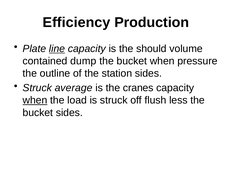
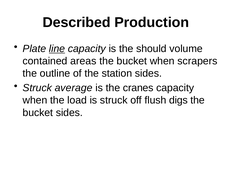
Efficiency: Efficiency -> Described (77, 22)
dump: dump -> areas (83, 61)
pressure: pressure -> scrapers (197, 61)
when underline: present -> none (35, 100)
less: less -> digs (178, 100)
